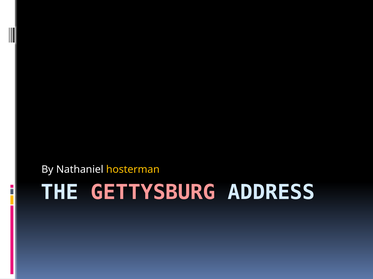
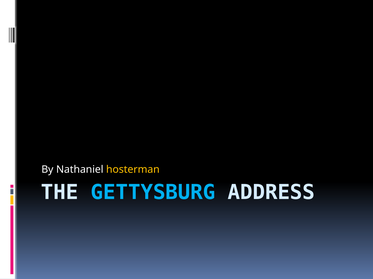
GETTYSBURG colour: pink -> light blue (153, 193)
